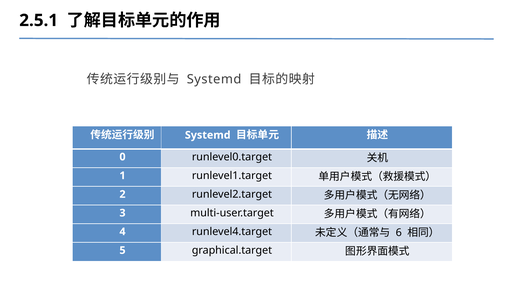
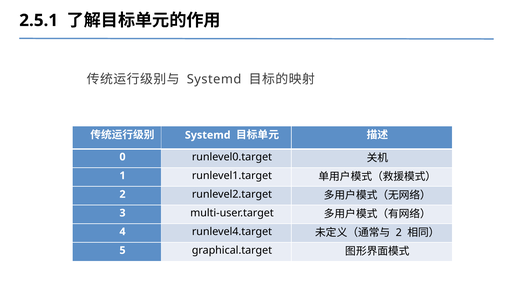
6: 6 -> 2 (399, 233)
